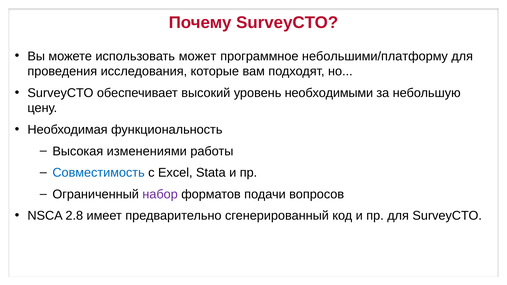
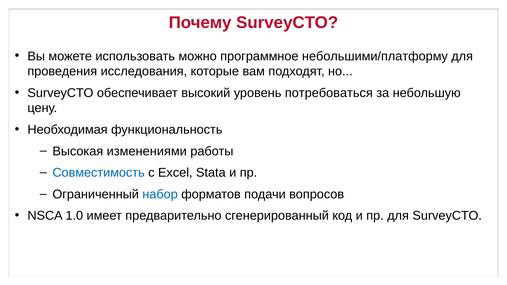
может: может -> можно (198, 56)
необходимыми: необходимыми -> потребоваться (329, 93)
набор colour: purple -> blue (160, 194)
2.8: 2.8 -> 1.0 (74, 216)
